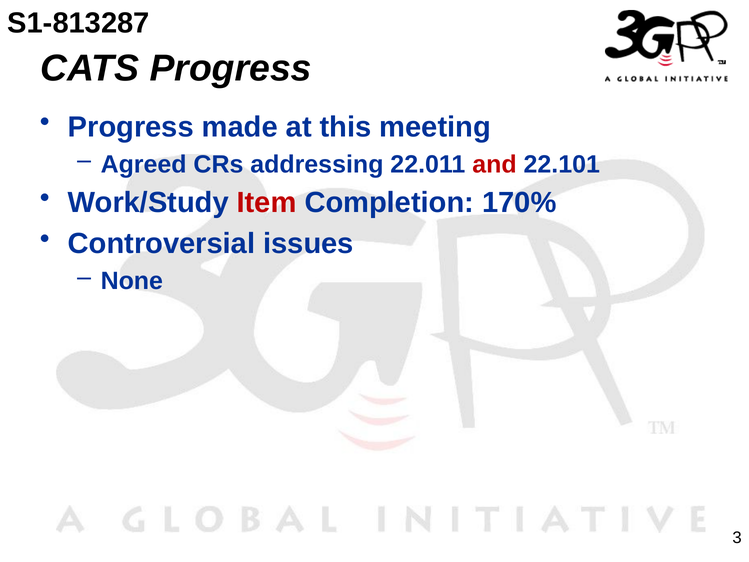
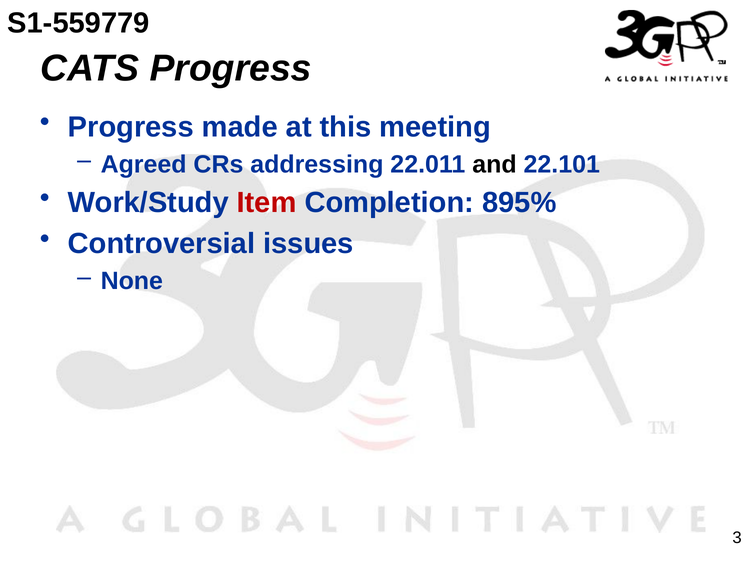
S1-813287: S1-813287 -> S1-559779 (78, 23)
and colour: red -> black (494, 164)
170%: 170% -> 895% (519, 203)
